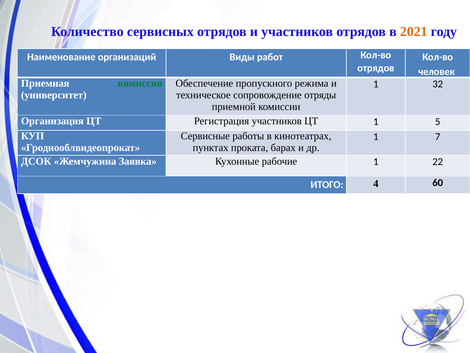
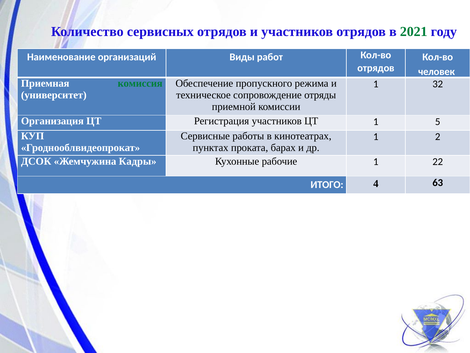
2021 colour: orange -> green (414, 31)
7: 7 -> 2 (438, 137)
Заявка: Заявка -> Кадры (138, 161)
60: 60 -> 63 (438, 182)
